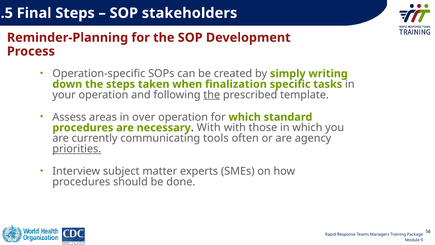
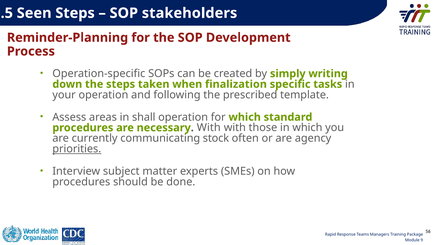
Final: Final -> Seen (34, 13)
the underline: present -> none (212, 95)
over: over -> shall (144, 117)
tools: tools -> stock (216, 138)
